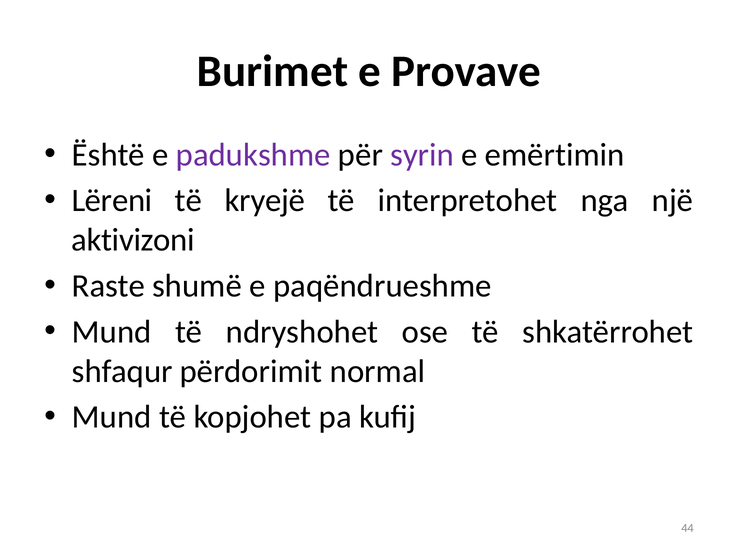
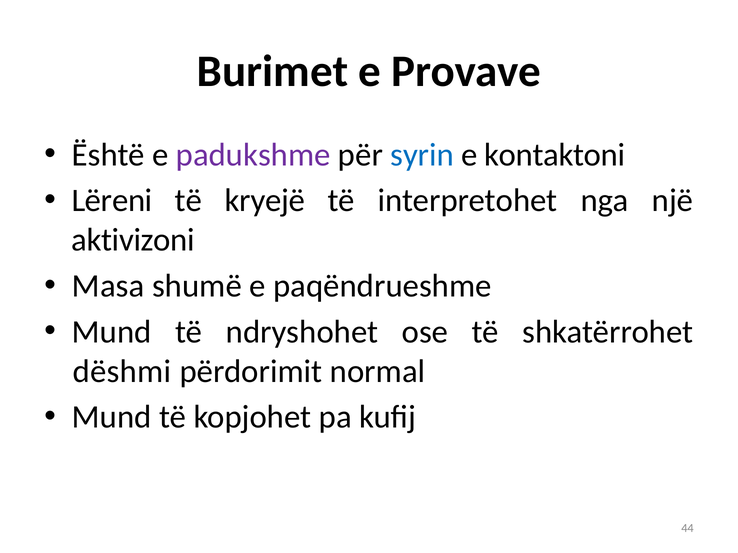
syrin colour: purple -> blue (422, 155)
emërtimin: emërtimin -> kontaktoni (555, 155)
Raste: Raste -> Masa (108, 286)
shfaqur: shfaqur -> dëshmi (122, 372)
